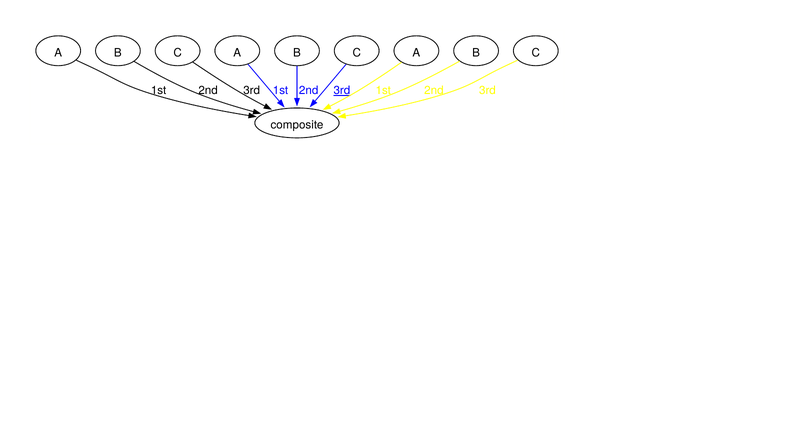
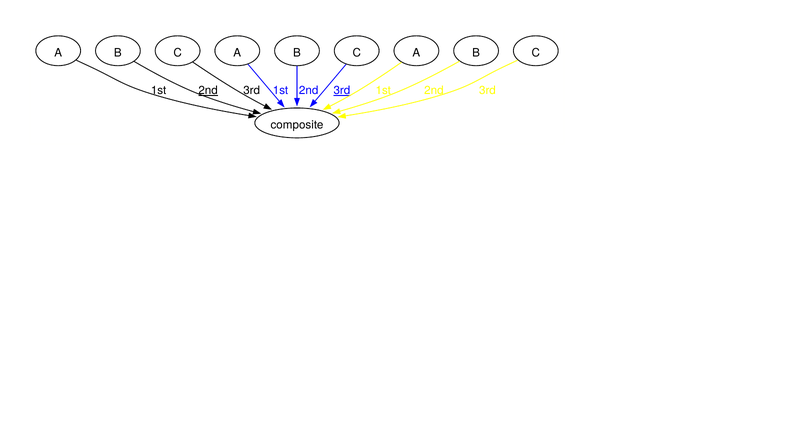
2nd underline: none -> present (208, 90)
